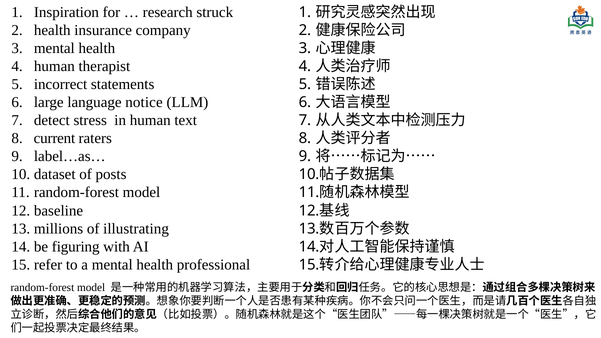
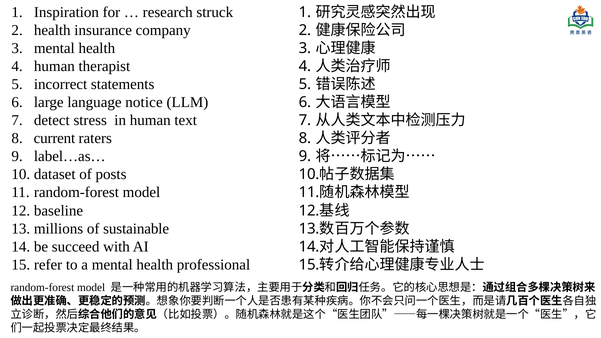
illustrating: illustrating -> sustainable (136, 229)
figuring: figuring -> succeed (76, 247)
